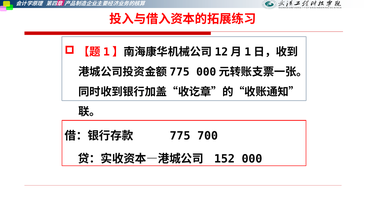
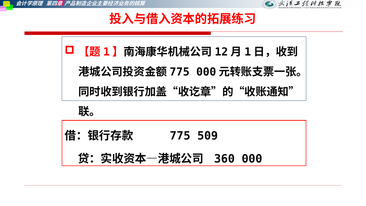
700: 700 -> 509 (208, 136)
152: 152 -> 360 (224, 159)
